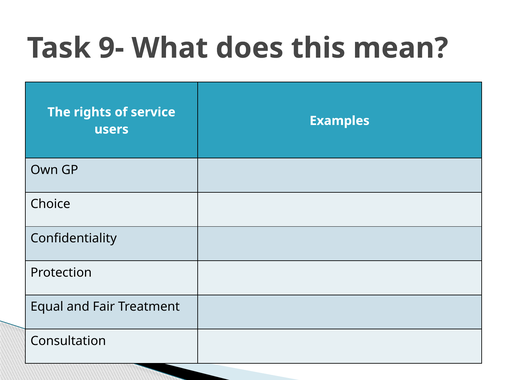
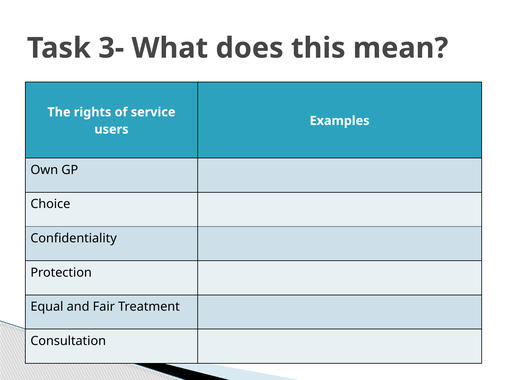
9-: 9- -> 3- (111, 48)
